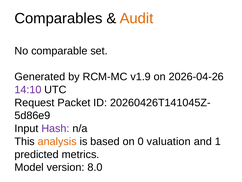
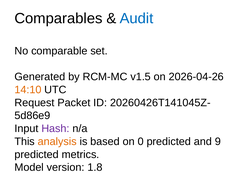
Audit colour: orange -> blue (137, 18)
v1.9: v1.9 -> v1.5 (141, 77)
14:10 colour: purple -> orange (28, 89)
0 valuation: valuation -> predicted (169, 141)
1: 1 -> 9 (218, 141)
8.0: 8.0 -> 1.8 (95, 167)
